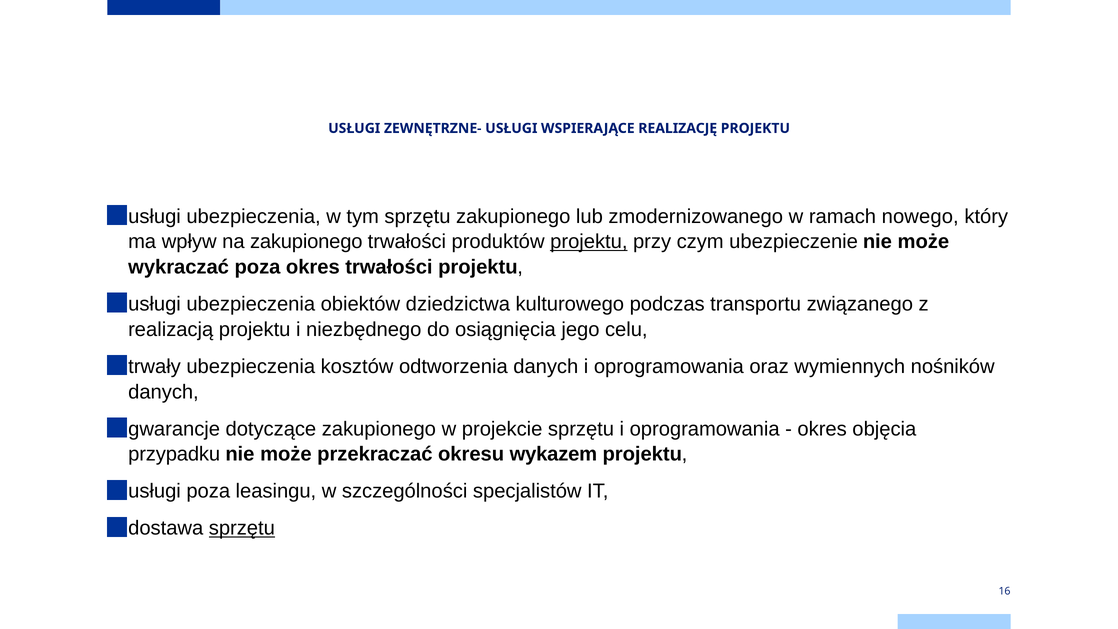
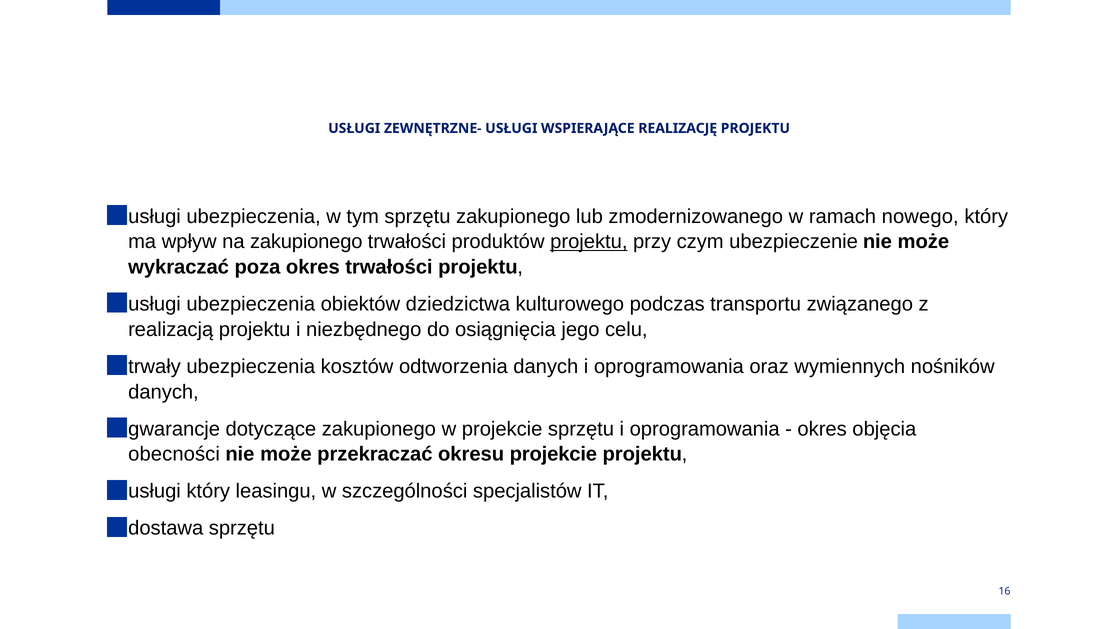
przypadku: przypadku -> obecności (174, 454)
okresu wykazem: wykazem -> projekcie (553, 454)
usługi poza: poza -> który (208, 491)
sprzętu underline: present -> none (242, 528)
